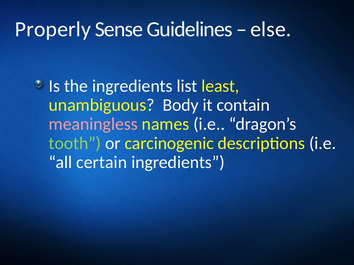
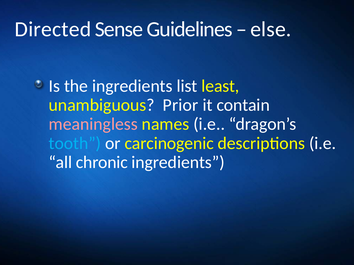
Properly: Properly -> Directed (53, 29)
Body: Body -> Prior (180, 105)
tooth colour: light green -> light blue (75, 144)
certain: certain -> chronic (102, 163)
